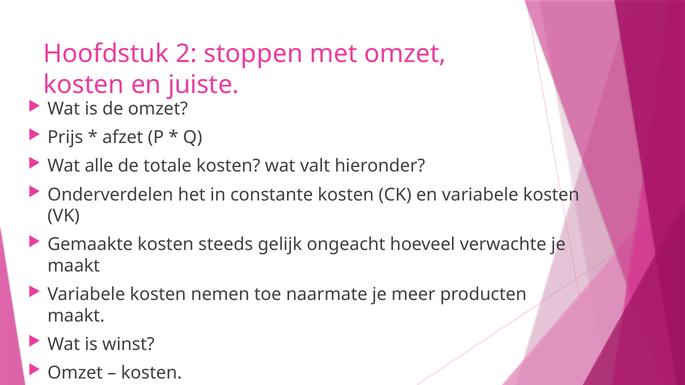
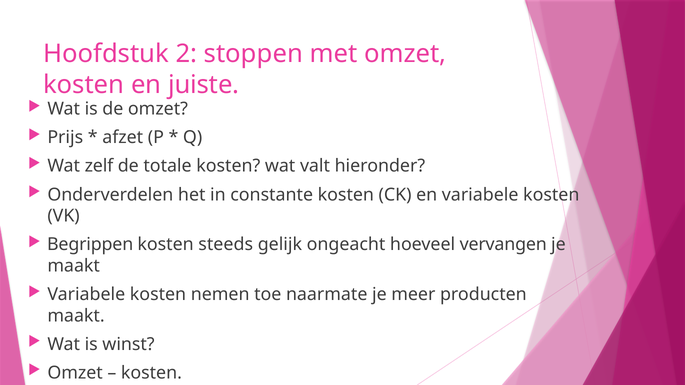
alle: alle -> zelf (99, 166)
Gemaakte: Gemaakte -> Begrippen (90, 245)
verwachte: verwachte -> vervangen (503, 245)
